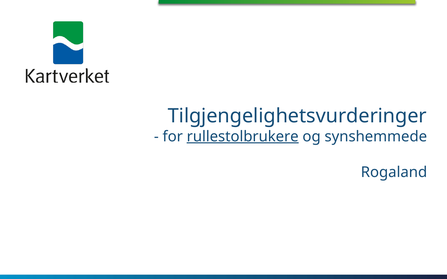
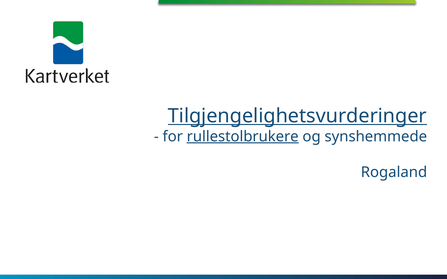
Tilgjengelighetsvurderinger underline: none -> present (297, 116)
